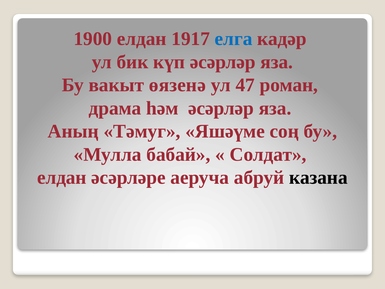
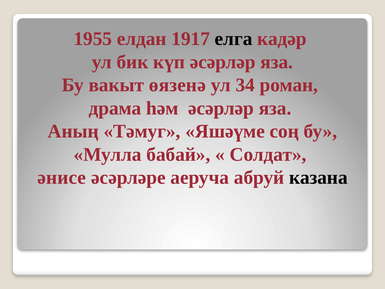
1900: 1900 -> 1955 (93, 39)
елга colour: blue -> black (234, 39)
47: 47 -> 34 (245, 85)
елдан: елдан -> әнисе (62, 177)
